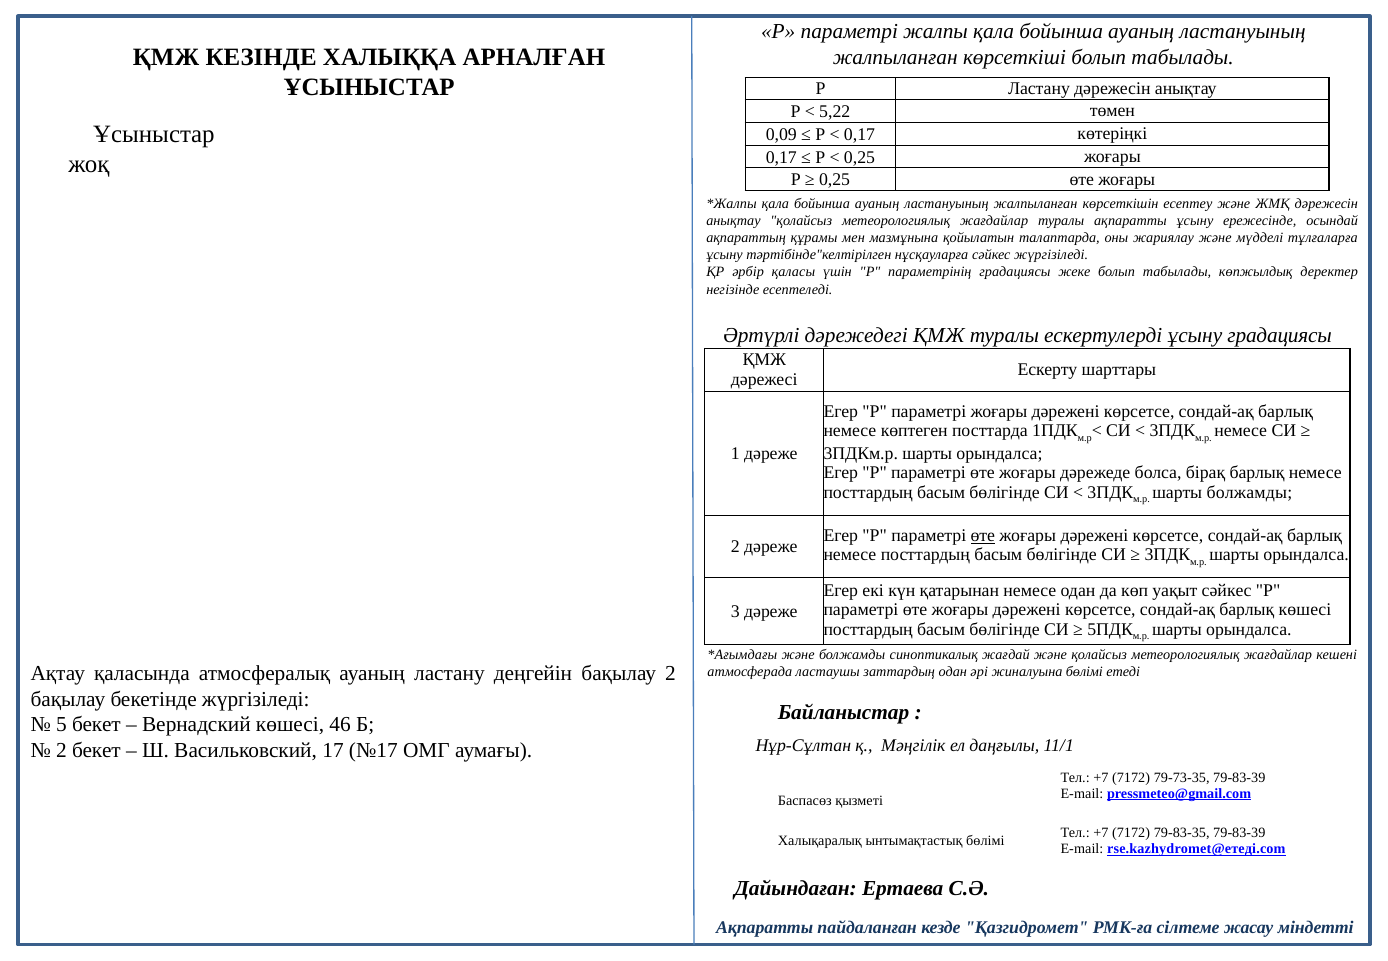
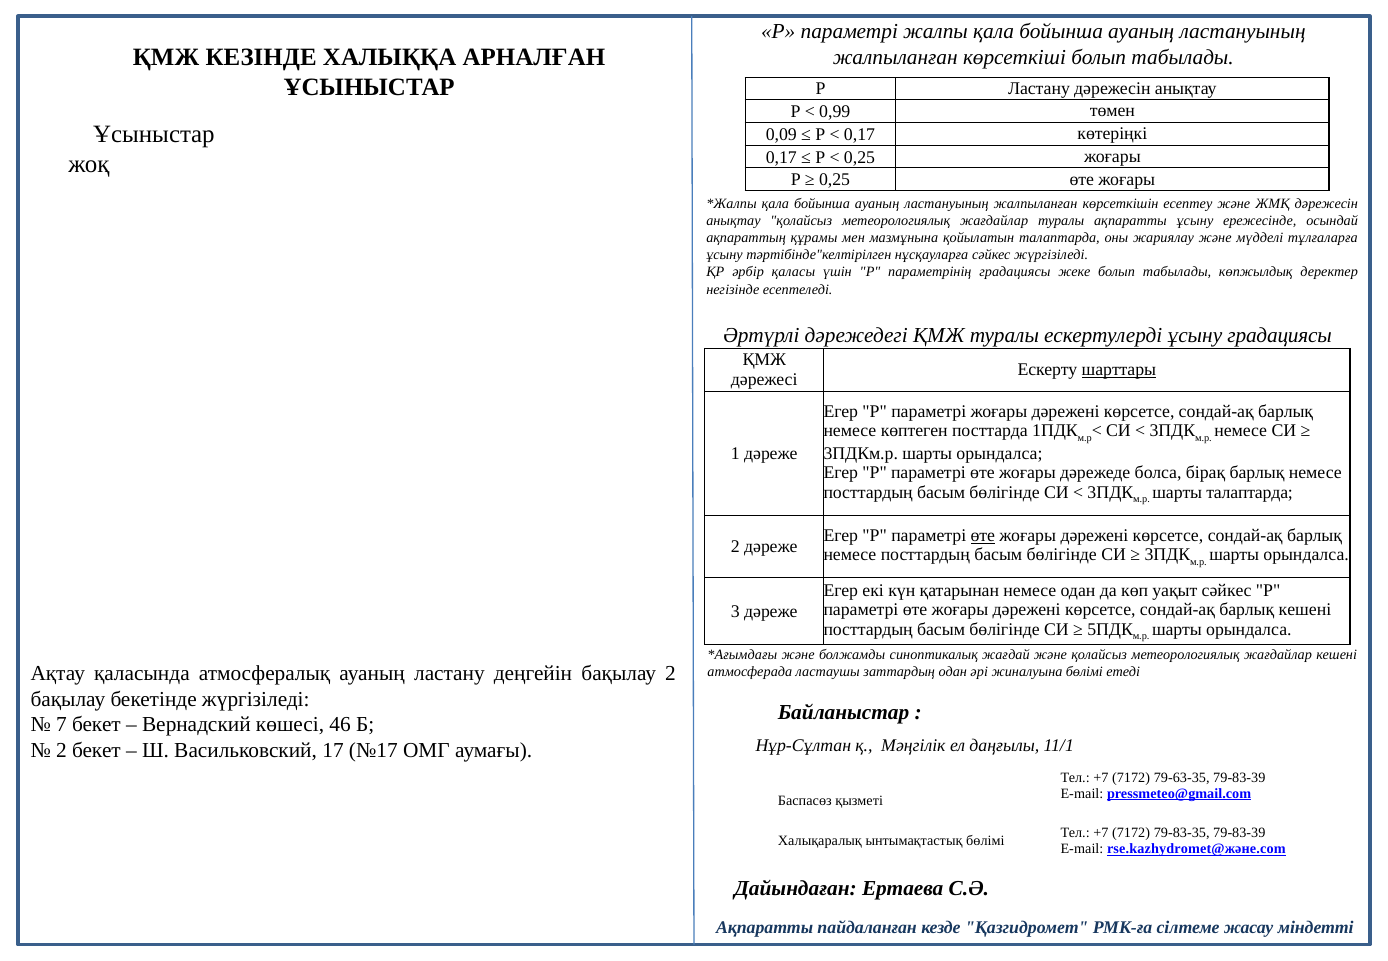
5,22: 5,22 -> 0,99 (835, 111)
шарттары underline: none -> present (1119, 370)
шарты болжамды: болжамды -> талаптарда (1250, 493)
барлық көшесі: көшесі -> кешені (1305, 610)
5: 5 -> 7 (62, 725)
79-73-35: 79-73-35 -> 79-63-35 (1182, 777)
rse.kazhydromet@етеді.com: rse.kazhydromet@етеді.com -> rse.kazhydromet@және.com (1196, 849)
